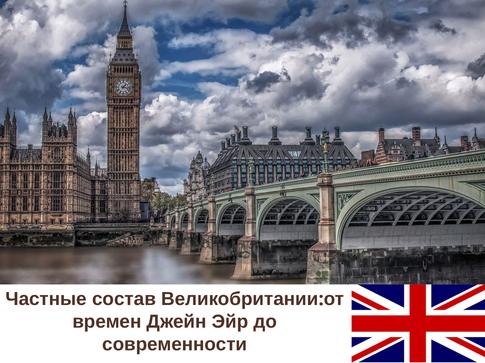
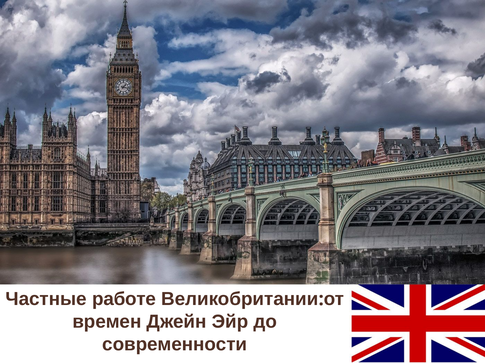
состав: состав -> работе (124, 300)
